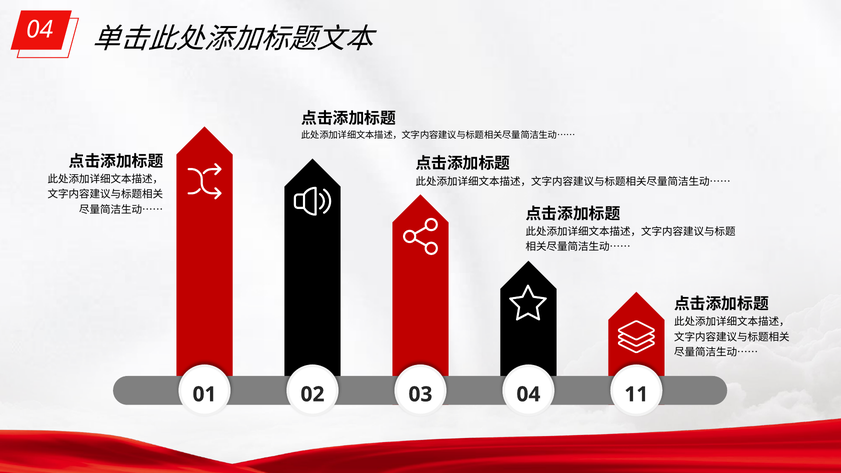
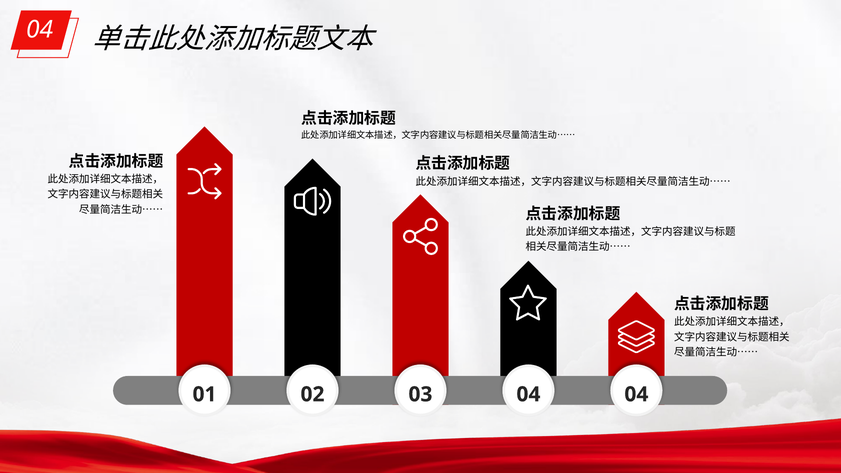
02 11: 11 -> 04 (636, 394)
